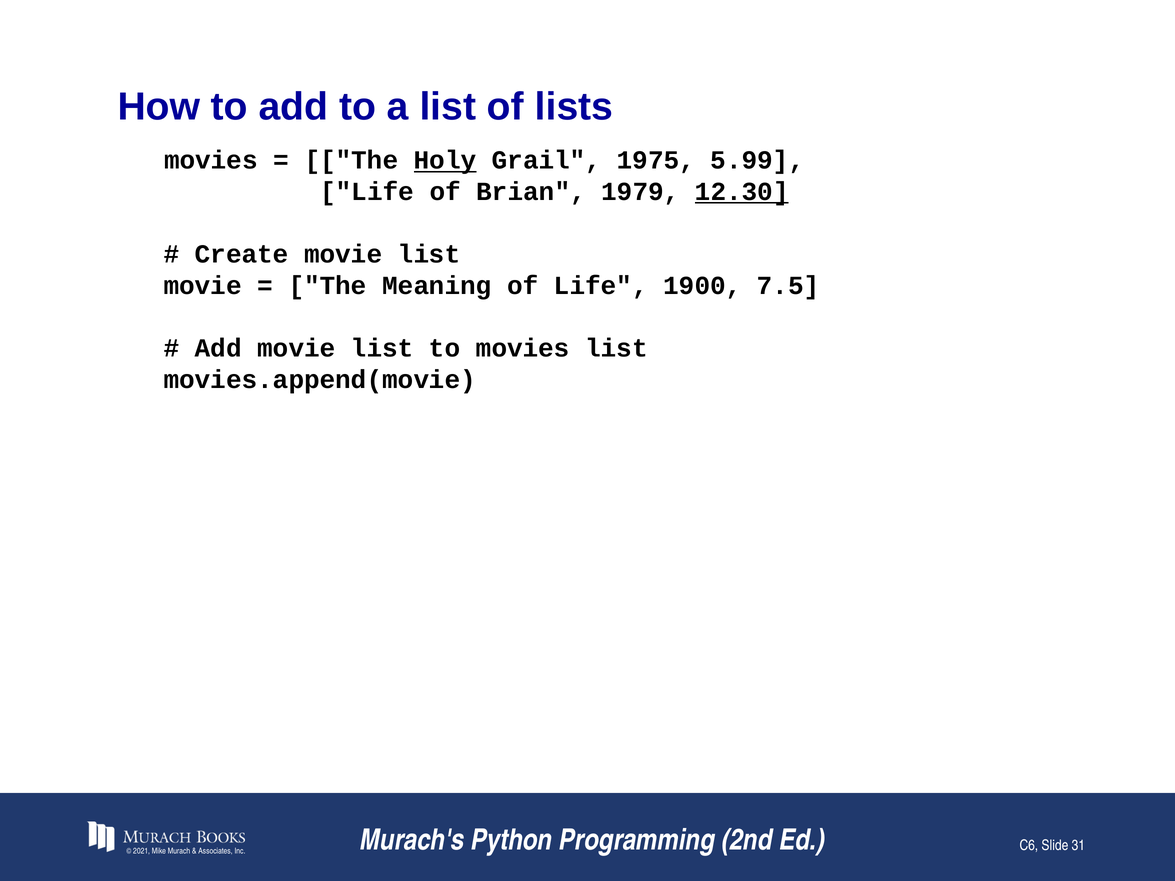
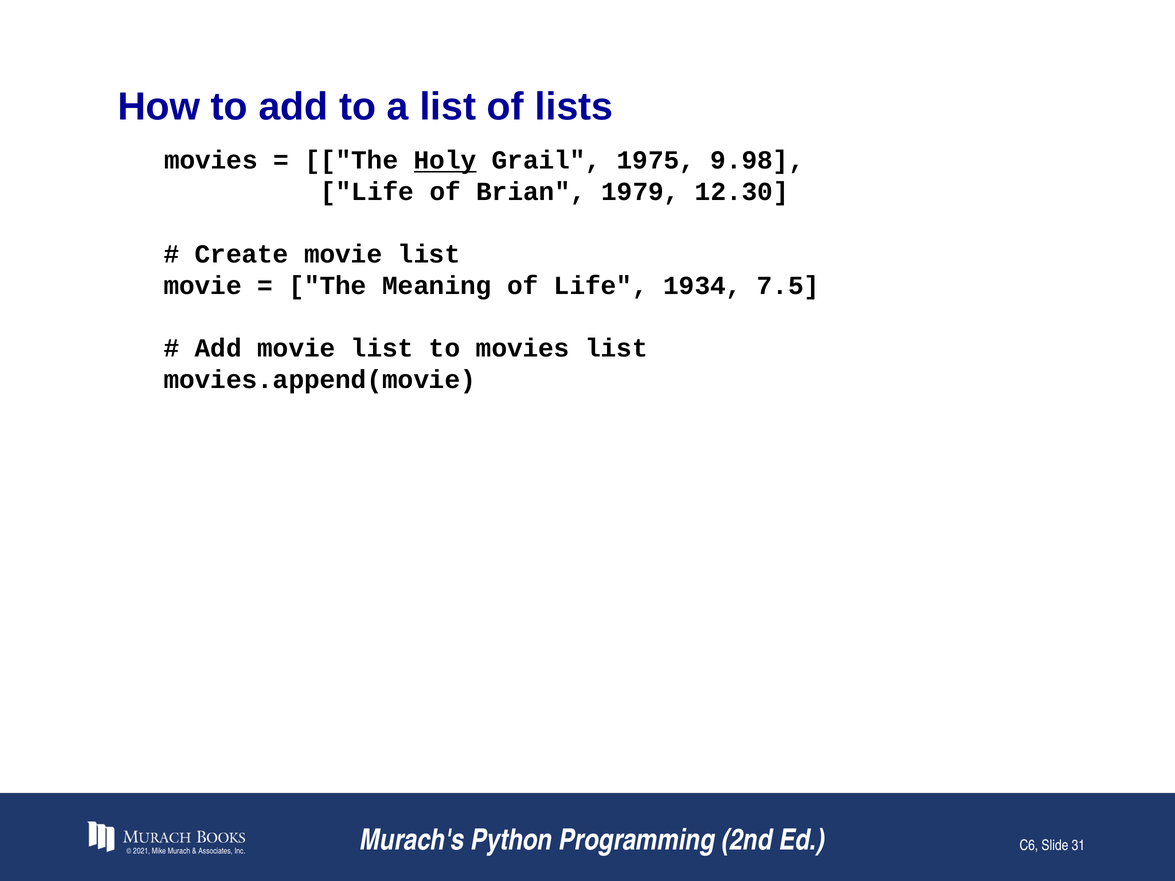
5.99: 5.99 -> 9.98 (757, 160)
12.30 underline: present -> none (742, 192)
1900: 1900 -> 1934 (702, 286)
